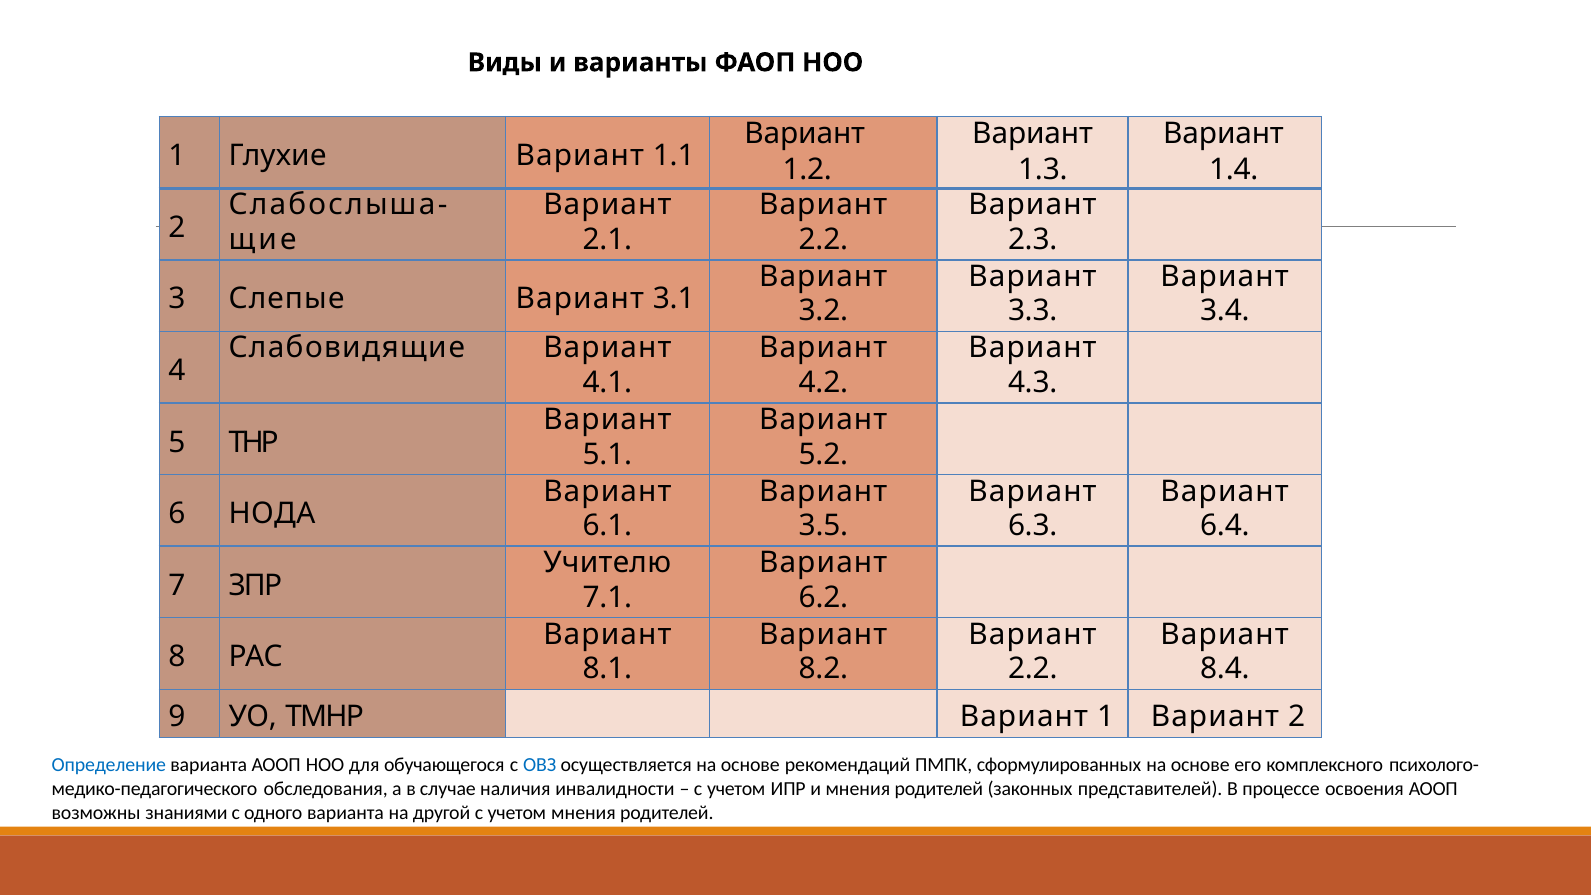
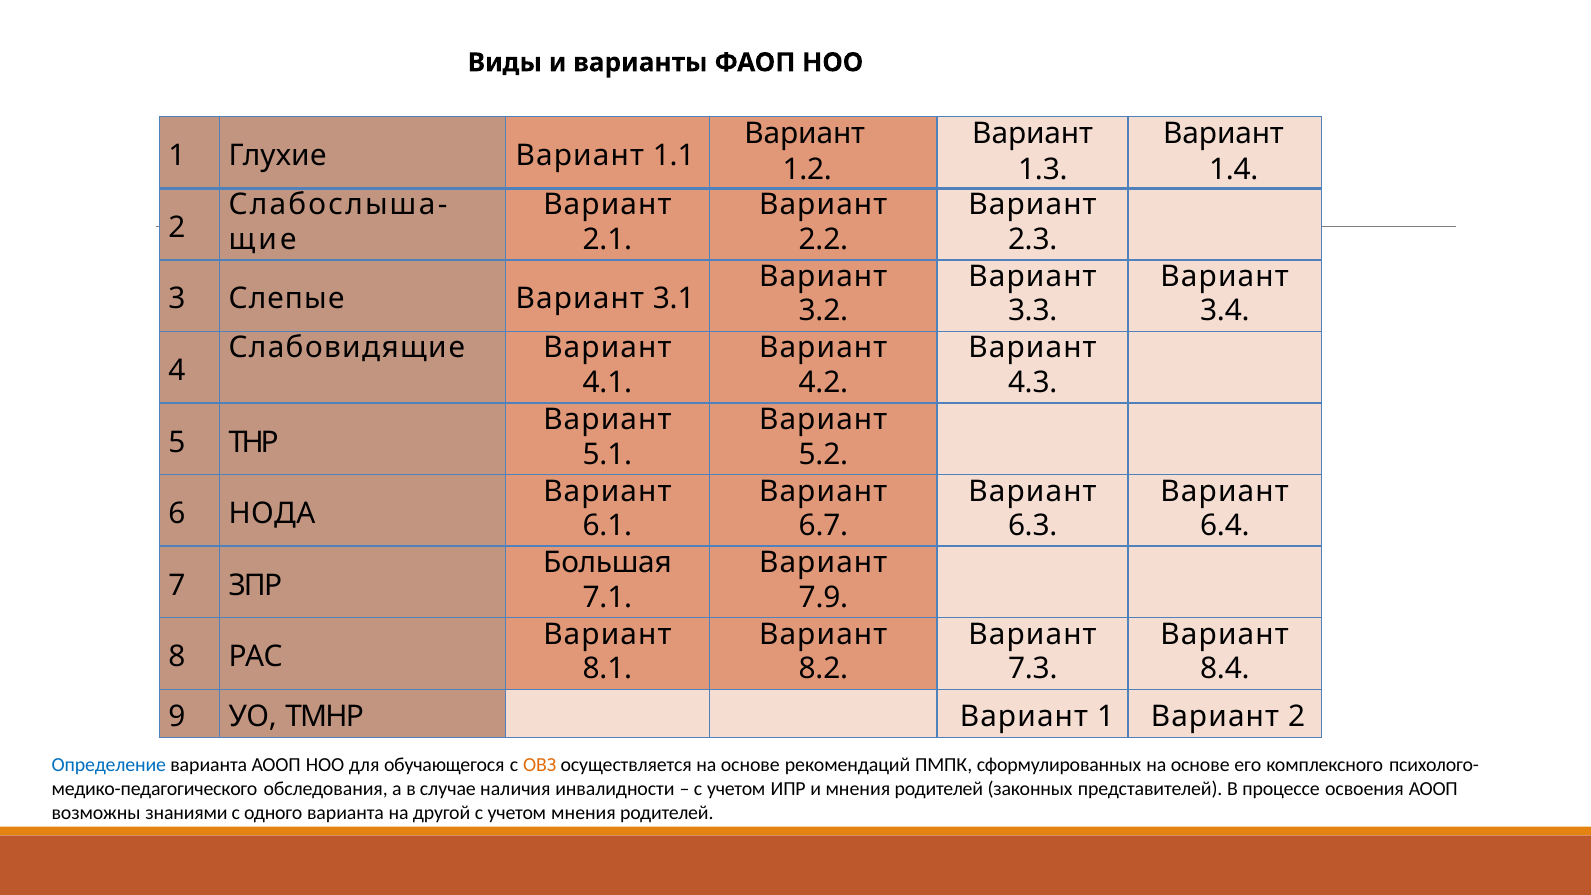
3.5: 3.5 -> 6.7 (823, 526)
Учителю: Учителю -> Большая (607, 563)
6.2: 6.2 -> 7.9 (823, 597)
2.2: 2.2 -> 7.3 (1033, 669)
ОВЗ colour: blue -> orange (540, 765)
